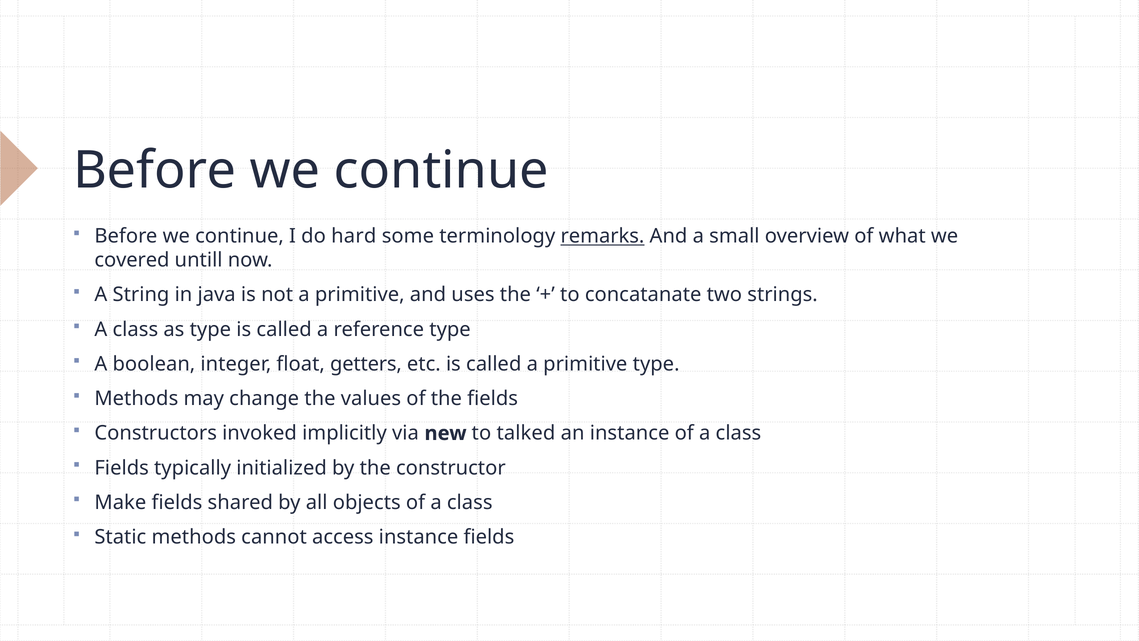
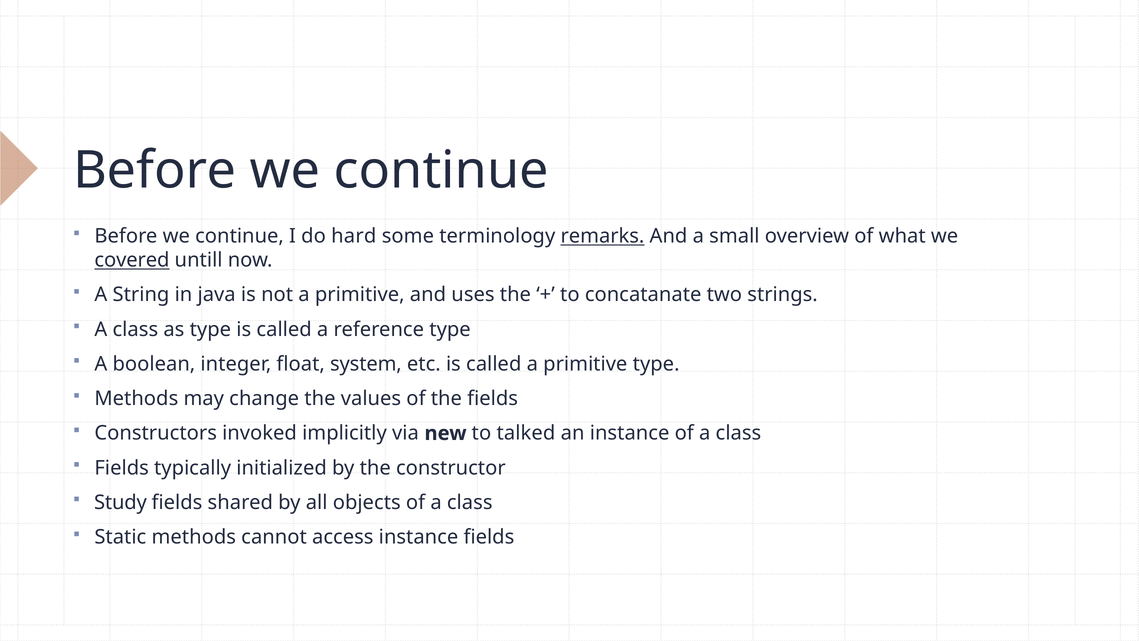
covered underline: none -> present (132, 260)
getters: getters -> system (366, 364)
Make: Make -> Study (120, 502)
